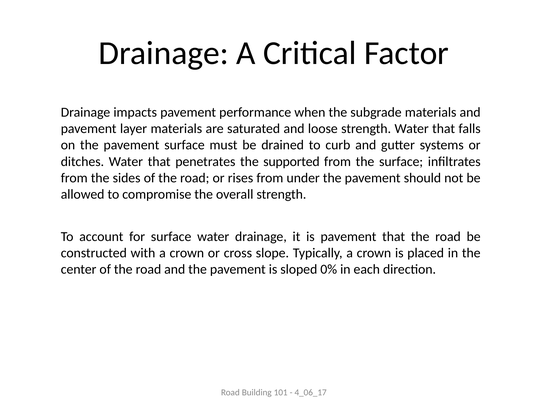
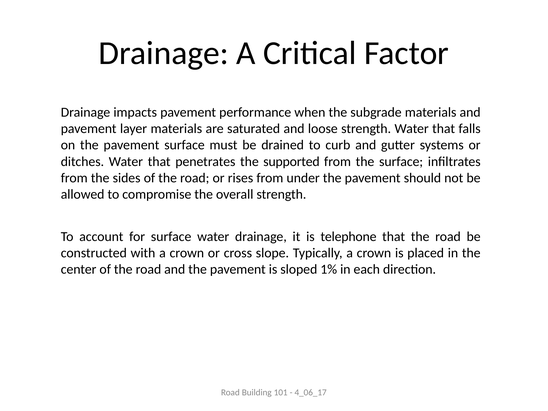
is pavement: pavement -> telephone (348, 236)
0%: 0% -> 1% (329, 269)
